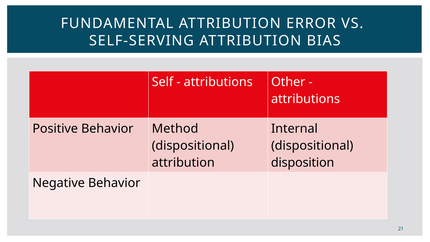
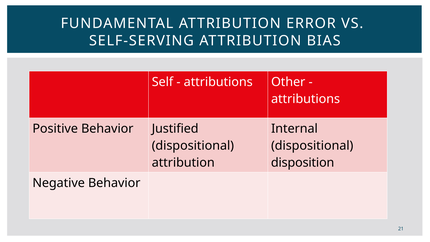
Method: Method -> Justified (175, 129)
